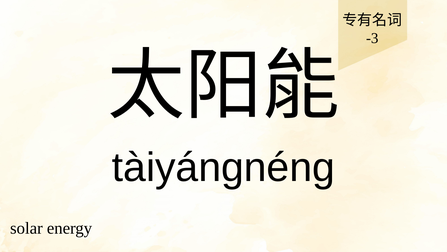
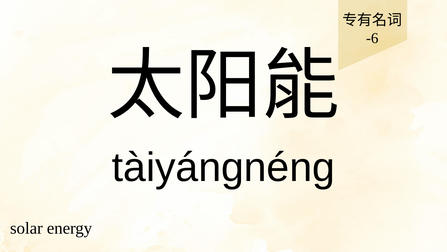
-3: -3 -> -6 (372, 38)
